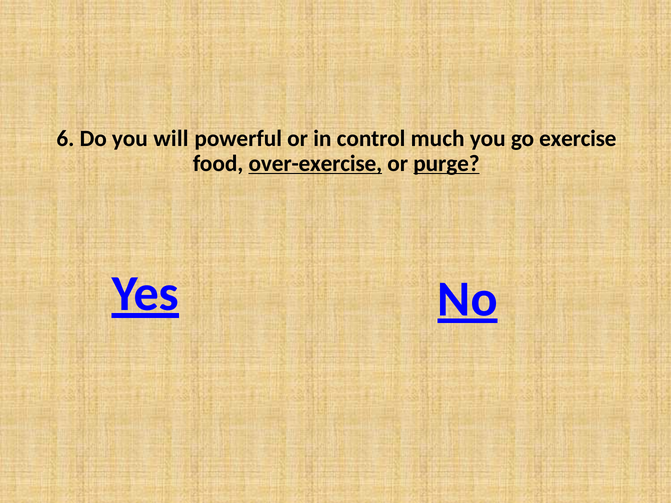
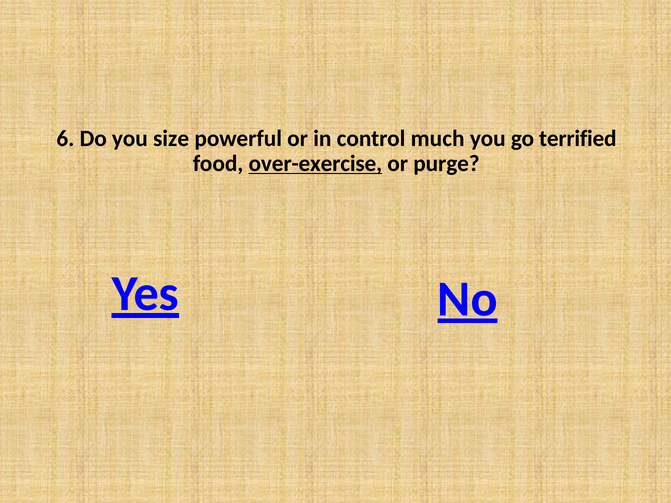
will: will -> size (171, 138)
exercise: exercise -> terrified (578, 138)
purge underline: present -> none (446, 164)
